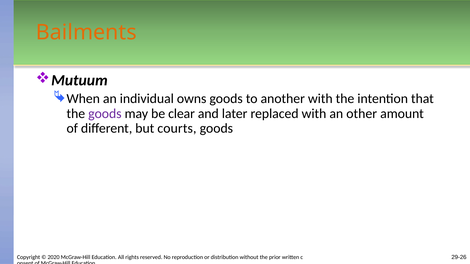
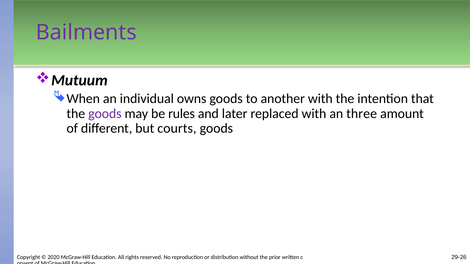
Bailments colour: orange -> purple (86, 32)
clear: clear -> rules (182, 114)
other: other -> three (362, 114)
